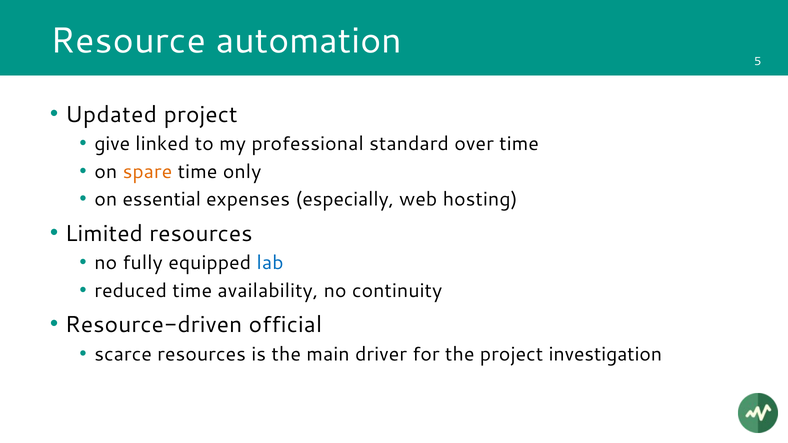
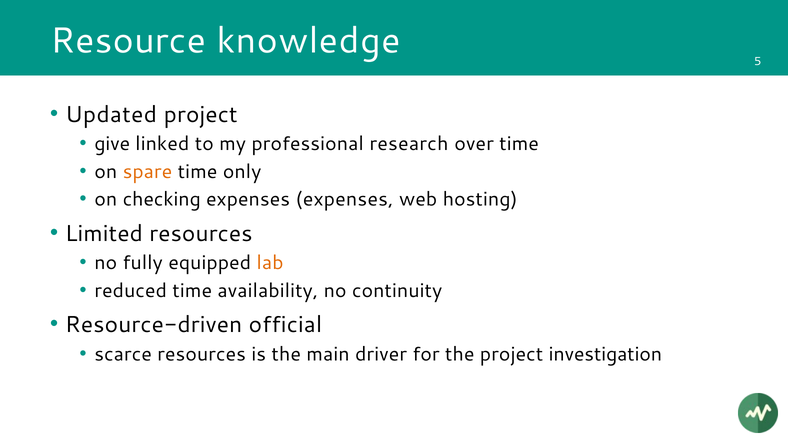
automation: automation -> knowledge (309, 41)
standard: standard -> research (409, 144)
essential: essential -> checking (162, 200)
expenses especially: especially -> expenses (345, 200)
lab colour: blue -> orange (270, 263)
